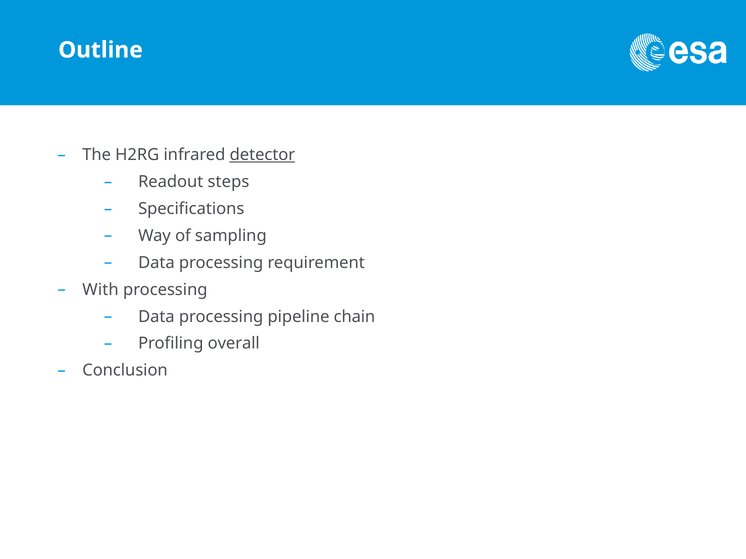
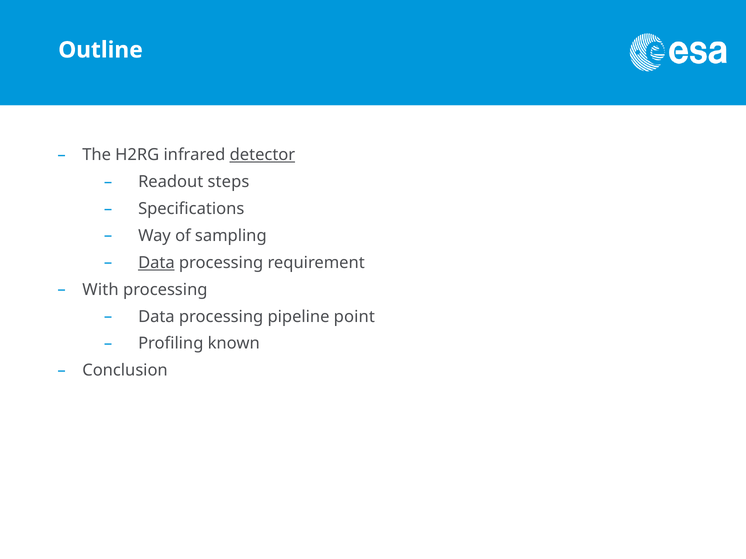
Data underline: none -> present (156, 263)
chain: chain -> point (354, 317)
overall: overall -> known (234, 344)
